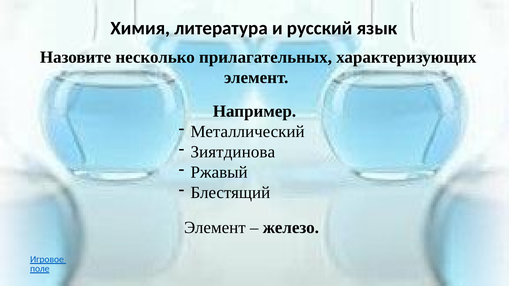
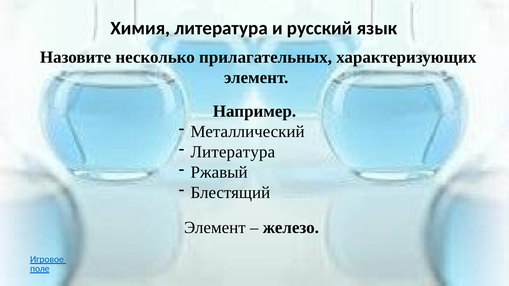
Зиятдинова: Зиятдинова -> Литература (233, 152)
